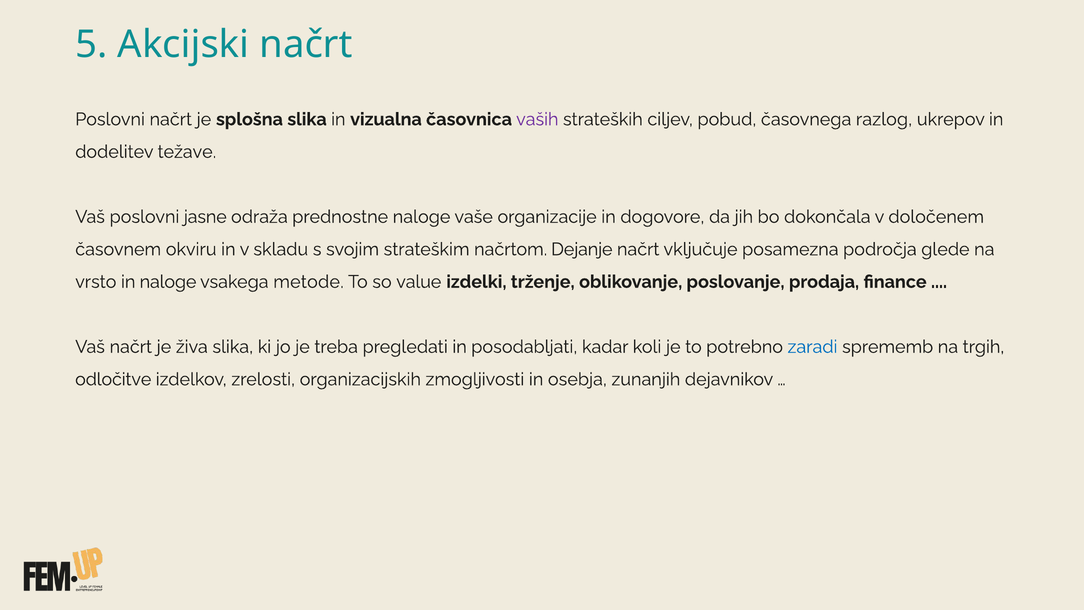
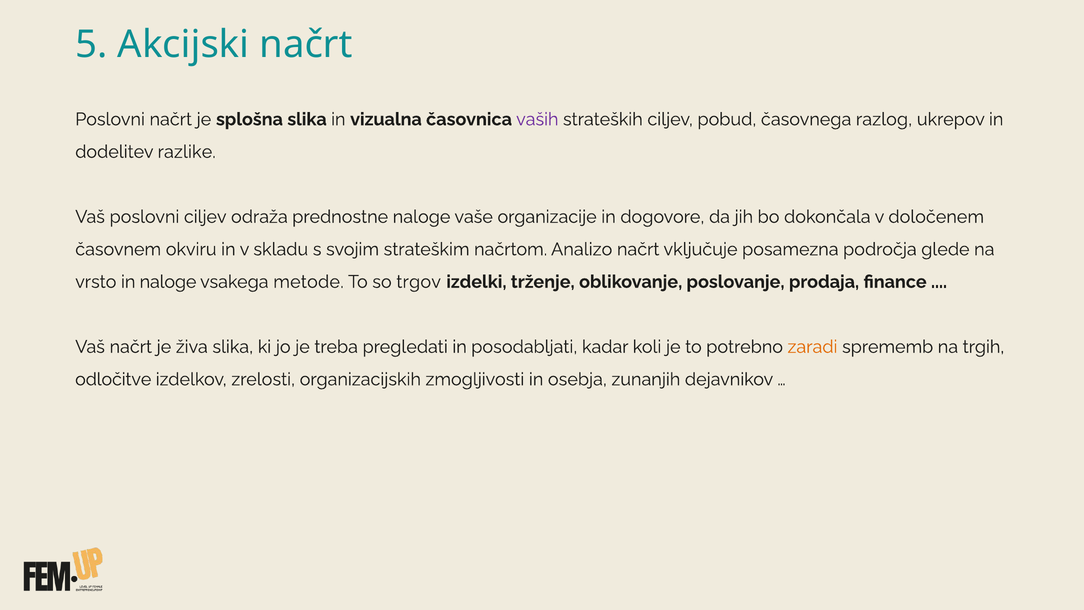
težave: težave -> razlike (187, 152)
poslovni jasne: jasne -> ciljev (205, 217)
Dejanje: Dejanje -> Analizo (582, 249)
value: value -> trgov (419, 282)
zaradi colour: blue -> orange (813, 347)
